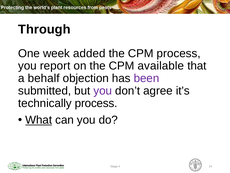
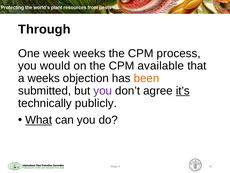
week added: added -> weeks (89, 53)
report: report -> would (55, 66)
a behalf: behalf -> weeks (44, 78)
been colour: purple -> orange (146, 78)
it’s underline: none -> present (183, 90)
technically process: process -> publicly (96, 103)
